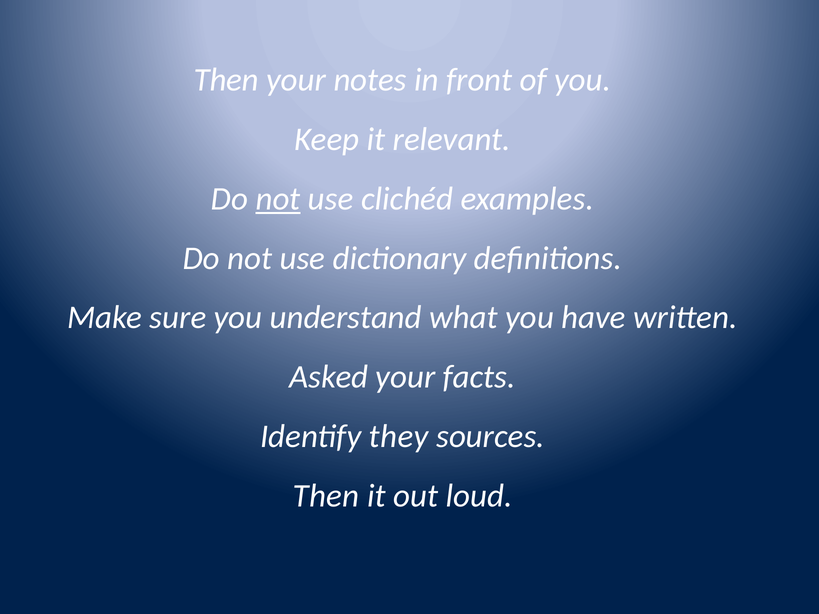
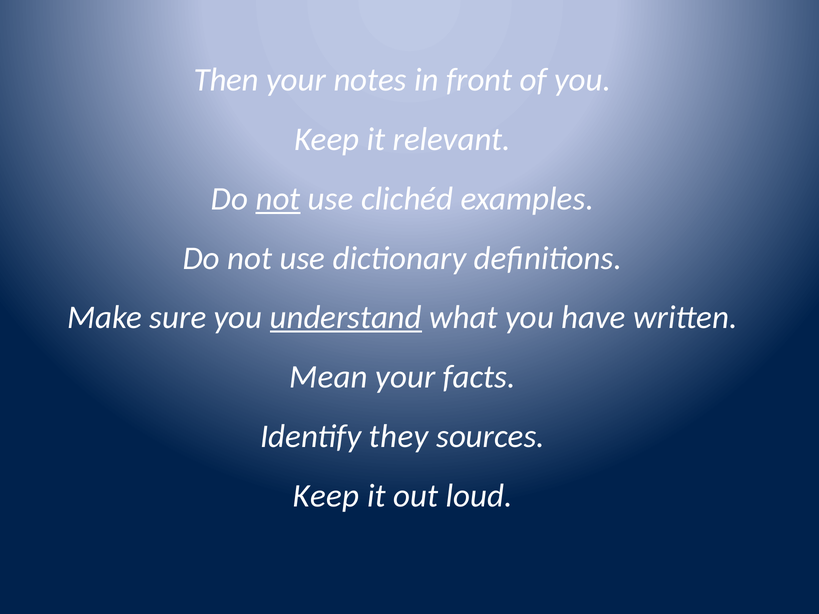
understand underline: none -> present (346, 318)
Asked: Asked -> Mean (329, 377)
Then: Then -> Keep (326, 496)
